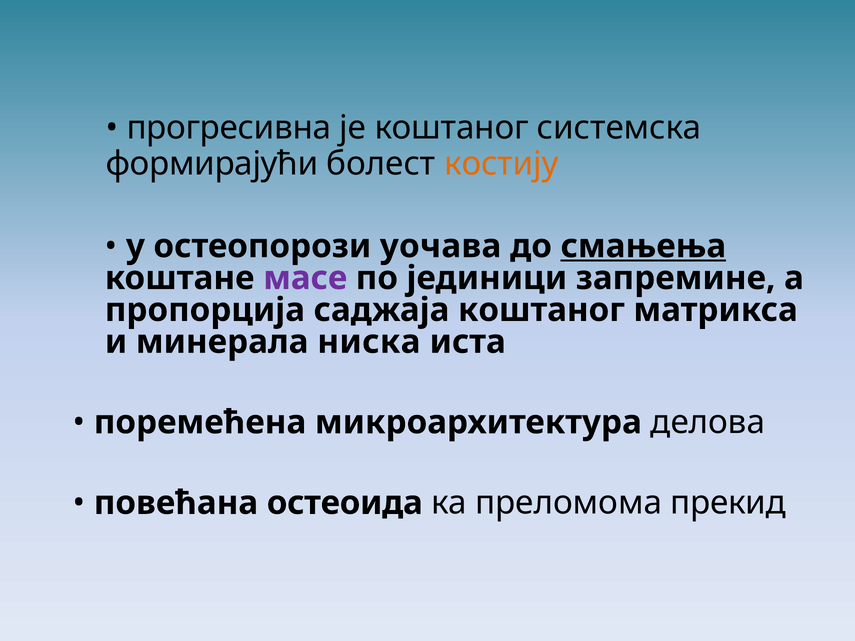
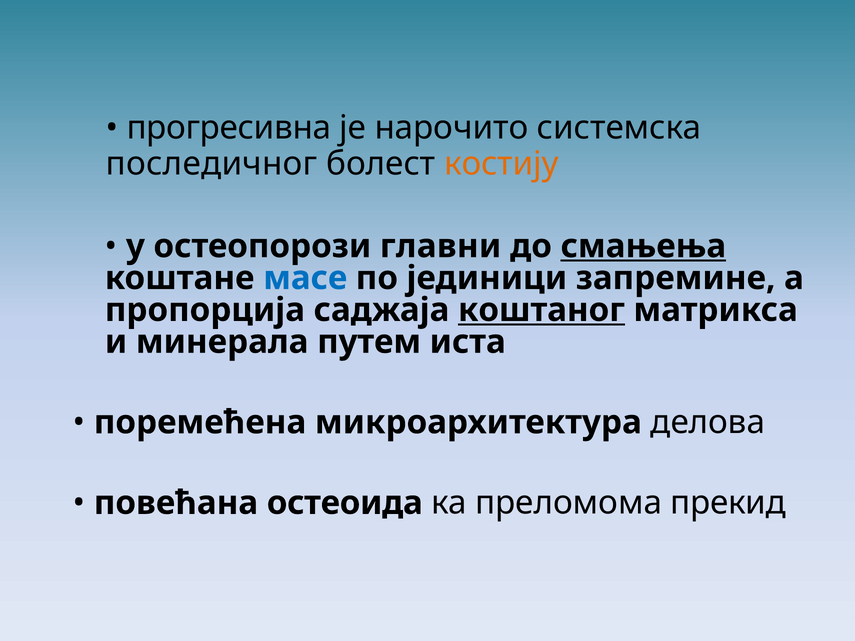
је коштаног: коштаног -> нарочито (451, 128)
формирајући: формирајући -> последичног (212, 164)
уочава: уочава -> главни (441, 246)
масе colour: purple -> blue (305, 278)
коштаног underline: none -> present (541, 310)
ниска: ниска -> путем (369, 342)
